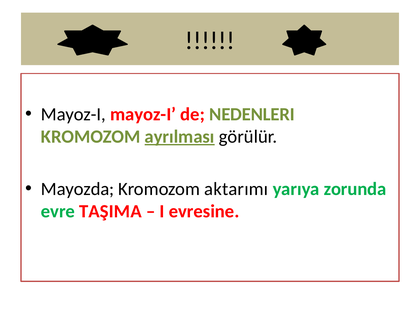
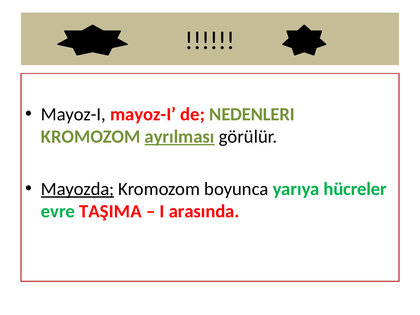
Mayozda underline: none -> present (78, 189)
aktarımı: aktarımı -> boyunca (236, 189)
zorunda: zorunda -> hücreler (355, 189)
evresine: evresine -> arasında (204, 211)
